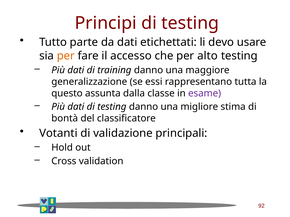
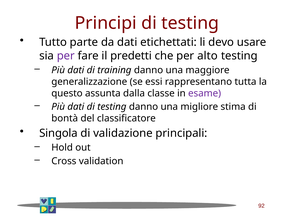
per colour: orange -> purple (66, 56)
accesso: accesso -> predetti (131, 56)
Votanti: Votanti -> Singola (59, 134)
